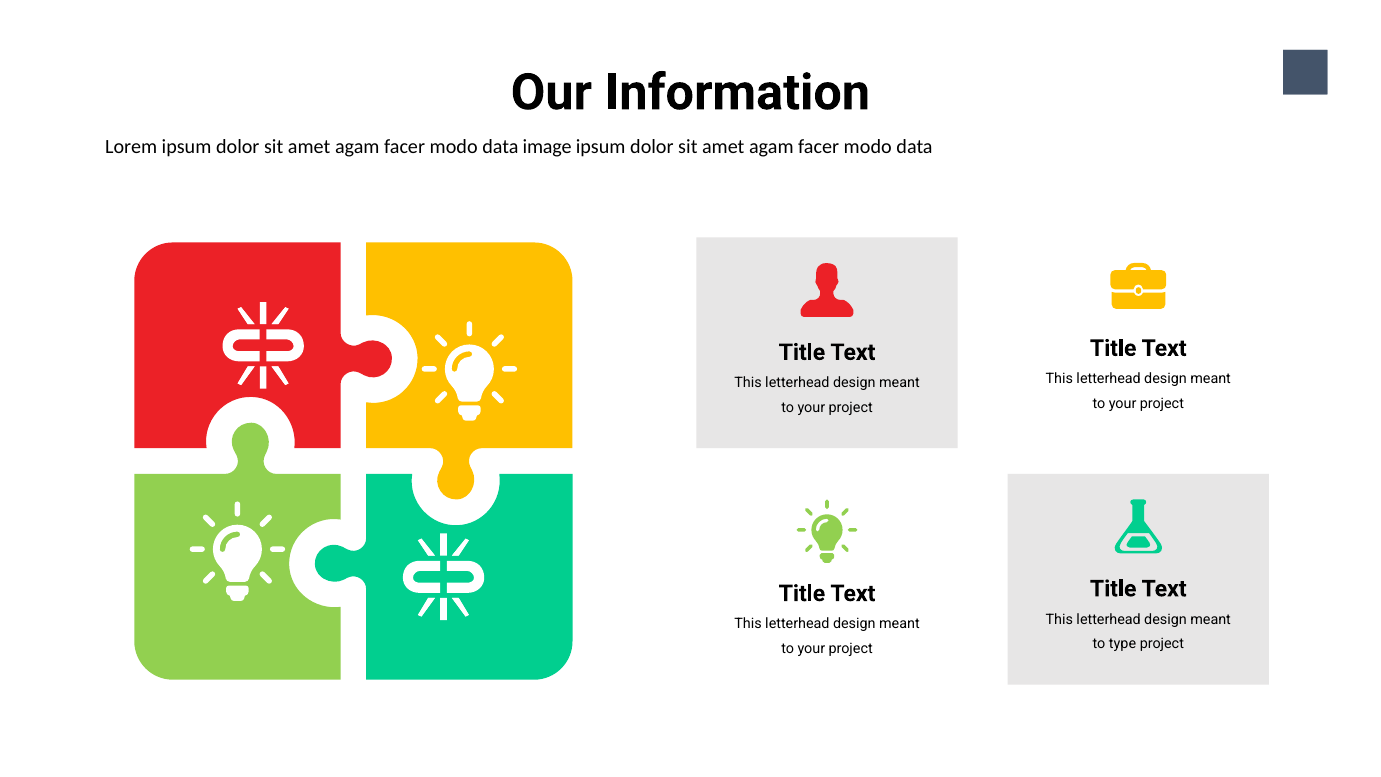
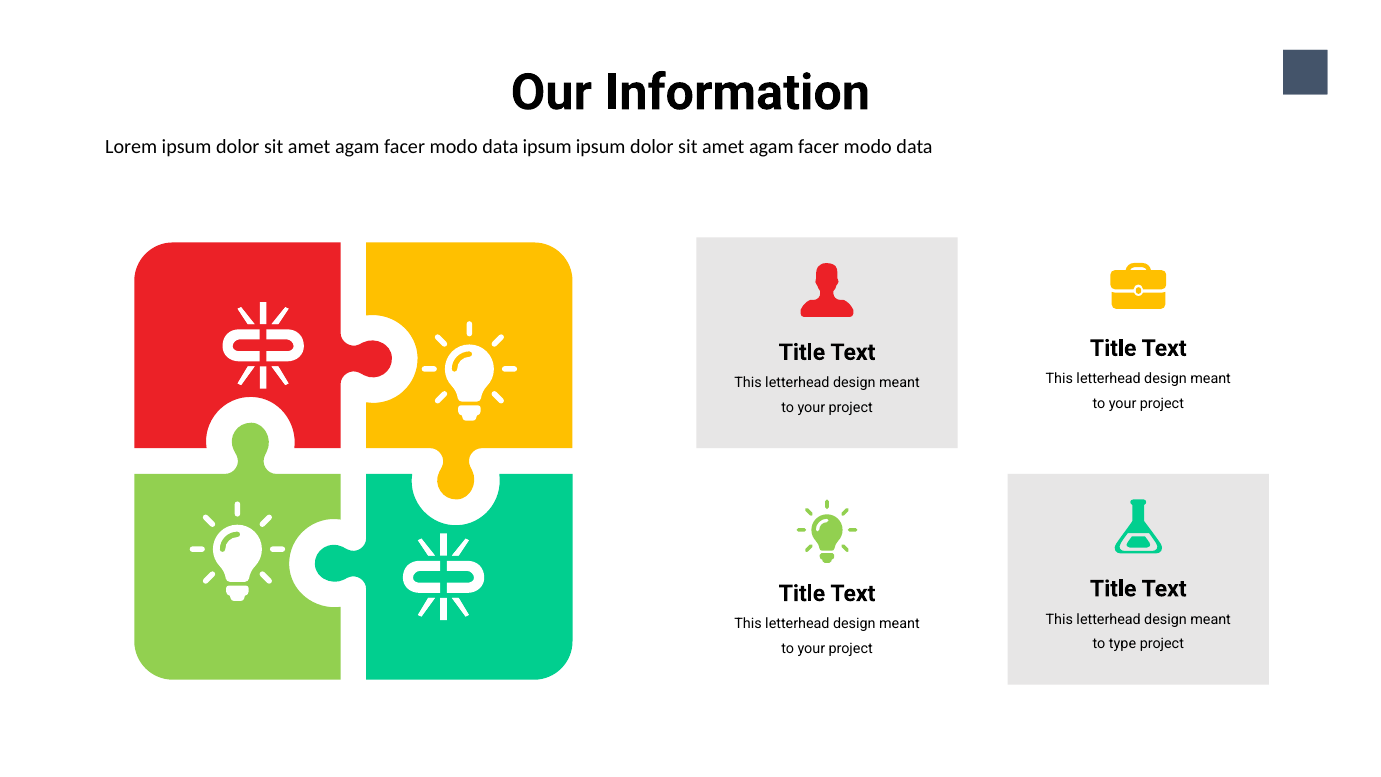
data image: image -> ipsum (547, 147)
